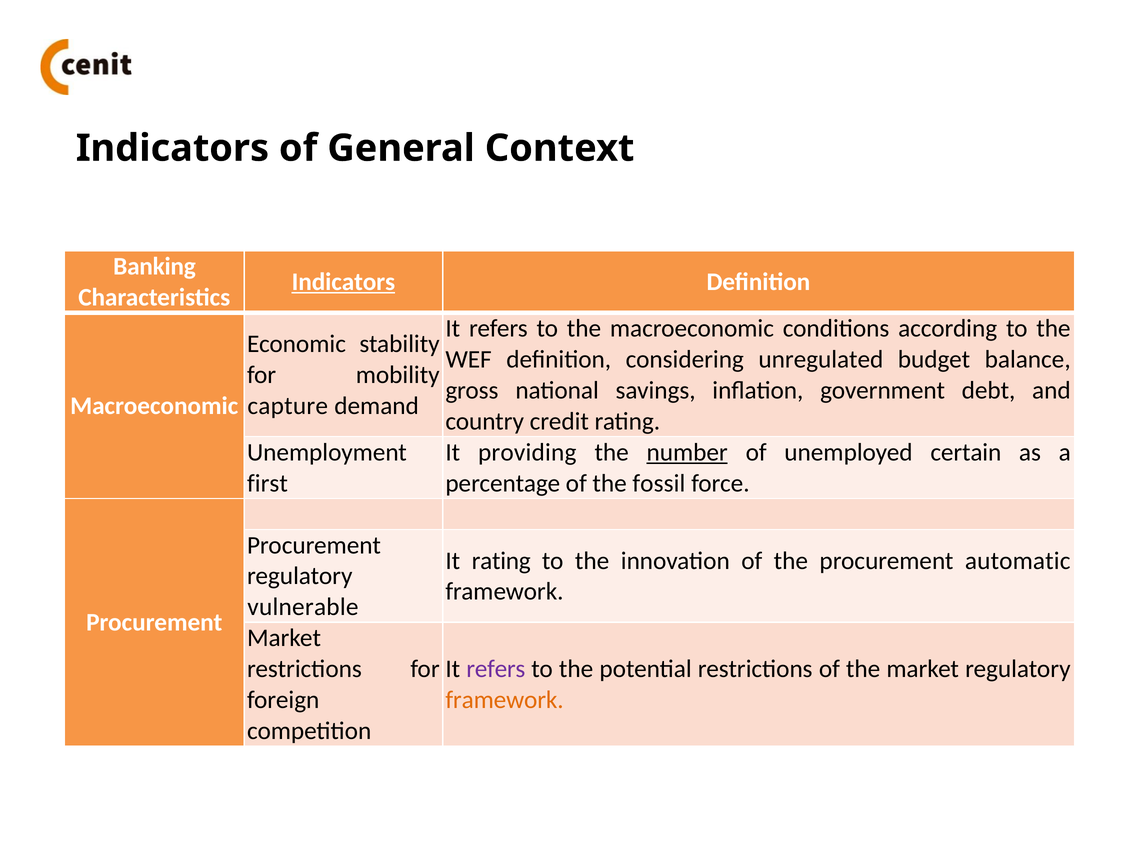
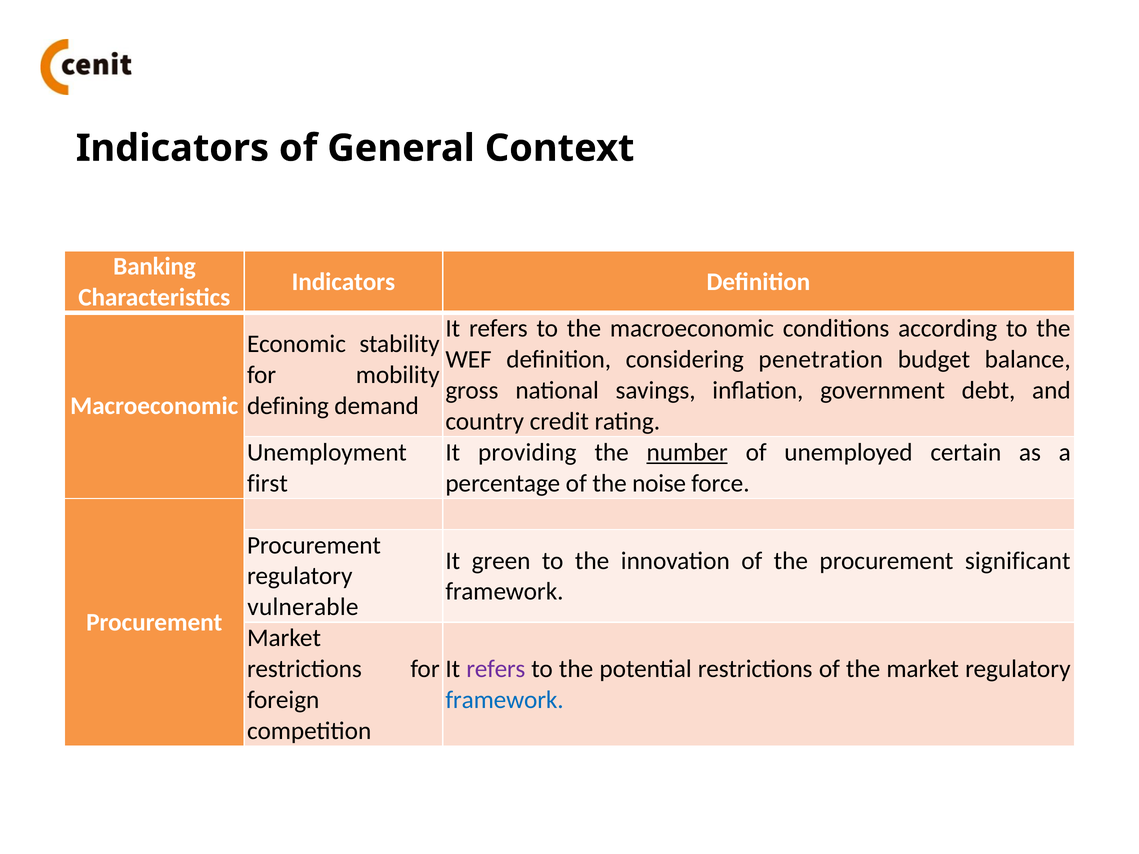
Indicators underline: present -> none (343, 282)
unregulated: unregulated -> penetration (821, 360)
capture: capture -> defining (288, 406)
fossil: fossil -> noise (659, 483)
It rating: rating -> green (501, 561)
automatic: automatic -> significant (1018, 561)
framework colour: orange -> blue (505, 700)
